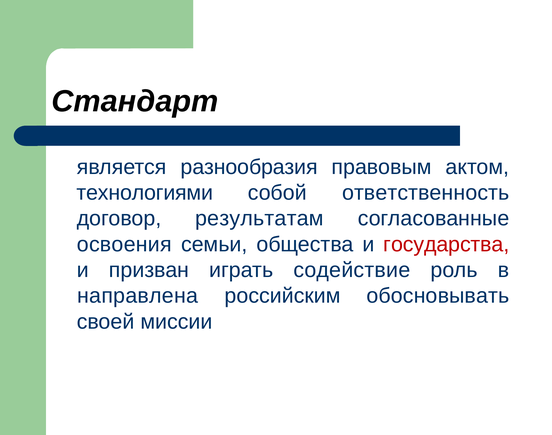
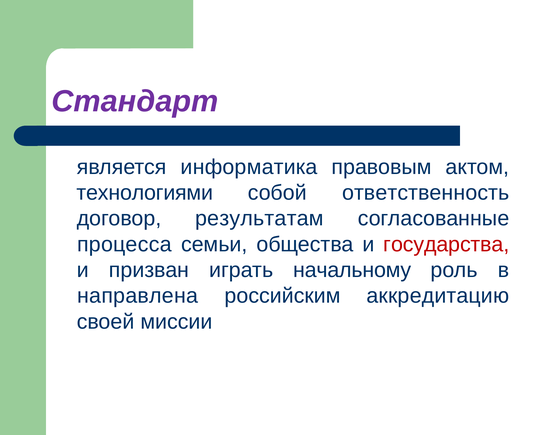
Стандарт colour: black -> purple (135, 101)
разнообразия: разнообразия -> информатика (249, 167)
освоения: освоения -> процесса (124, 244)
содействие: содействие -> начальному (352, 270)
обосновывать: обосновывать -> аккредитацию (438, 296)
